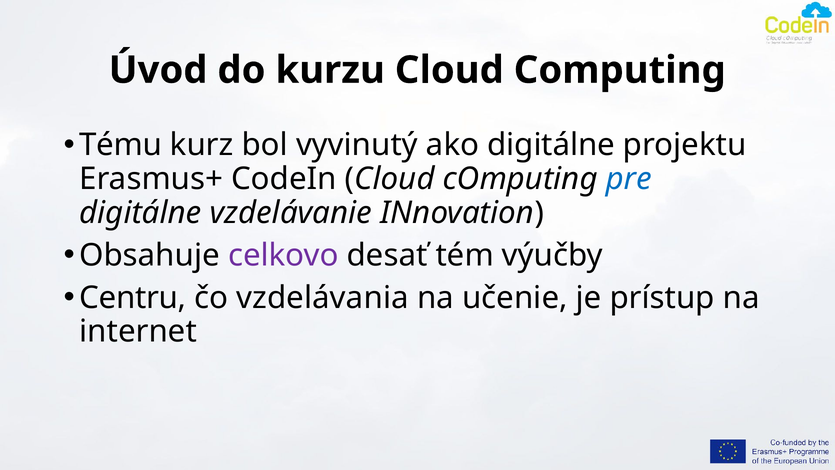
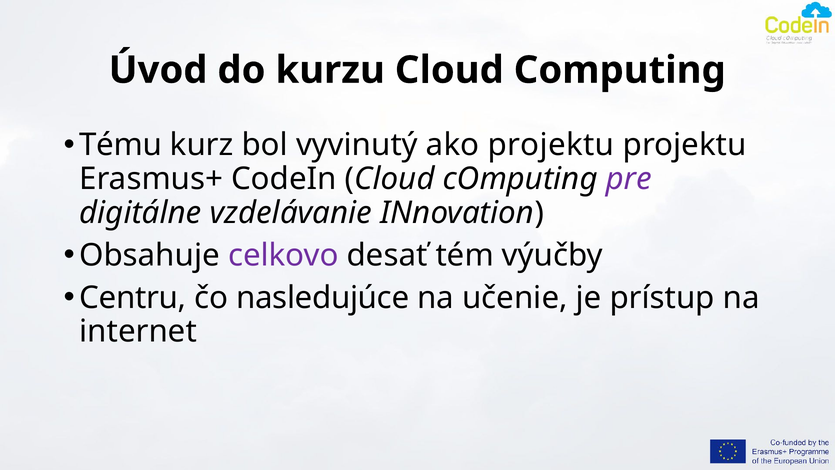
ako digitálne: digitálne -> projektu (551, 145)
pre colour: blue -> purple (629, 179)
vzdelávania: vzdelávania -> nasledujúce (323, 298)
